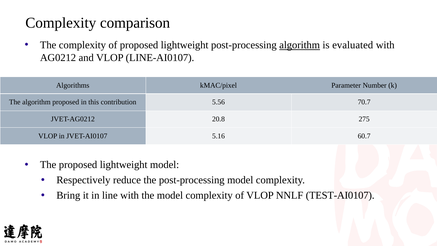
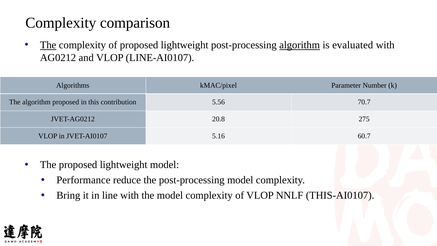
The underline: none -> present (48, 45)
Respectively: Respectively -> Performance (83, 180)
TEST-AI0107: TEST-AI0107 -> THIS-AI0107 (340, 195)
